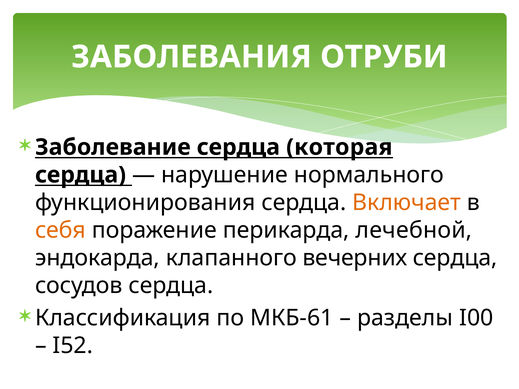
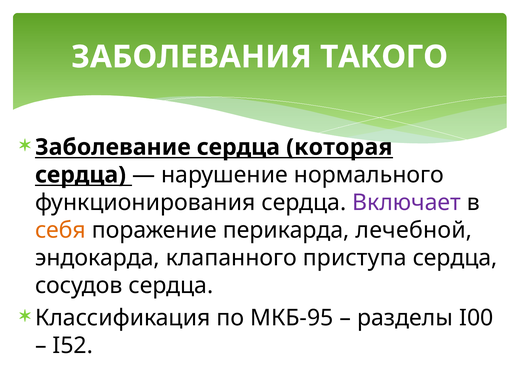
ОТРУБИ: ОТРУБИ -> ТАКОГО (384, 57)
Включает colour: orange -> purple (407, 203)
вечерних: вечерних -> приступа (355, 258)
МКБ-61: МКБ-61 -> МКБ-95 (292, 318)
